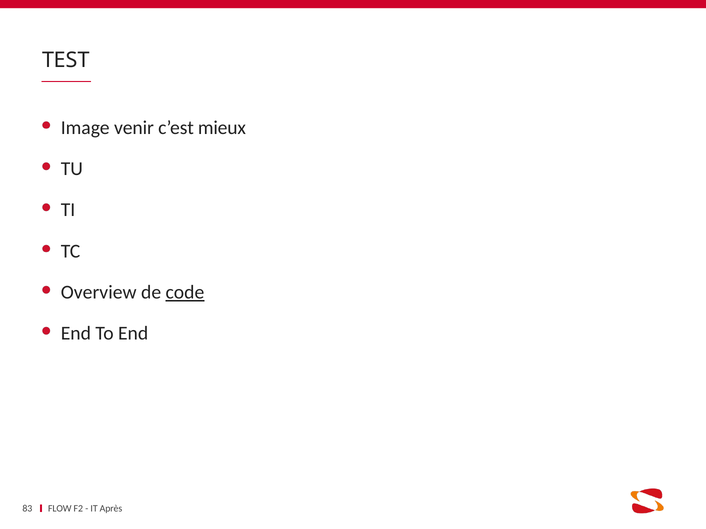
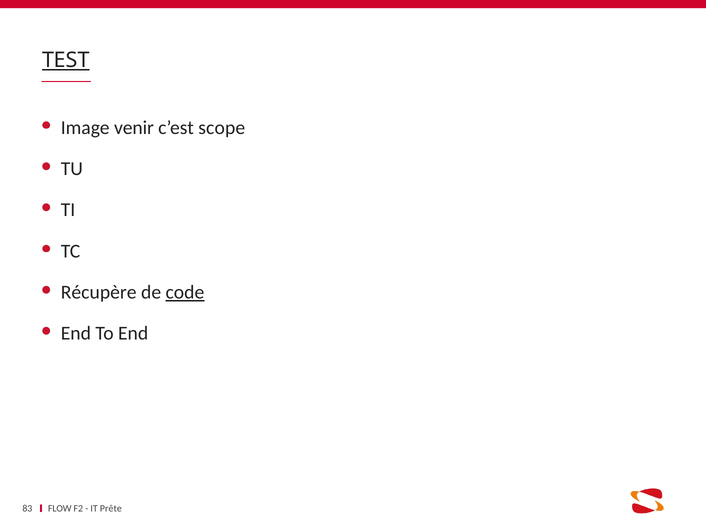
TEST underline: none -> present (66, 60)
mieux: mieux -> scope (222, 128)
Overview: Overview -> Récupère (99, 293)
Après: Après -> Prête (111, 509)
